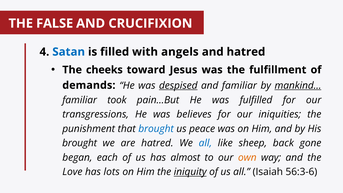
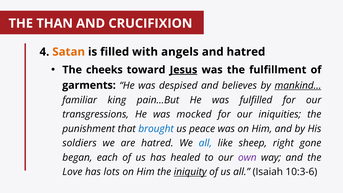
FALSE: FALSE -> THAN (55, 23)
Satan colour: blue -> orange (69, 52)
Jesus underline: none -> present (183, 70)
demands: demands -> garments (89, 85)
despised underline: present -> none (178, 86)
and familiar: familiar -> believes (239, 86)
took: took -> king (117, 100)
believes: believes -> mocked (194, 115)
brought: brought -> soldiers (80, 143)
back: back -> right (283, 143)
almost: almost -> healed (185, 158)
own colour: orange -> purple (247, 158)
56:3-6: 56:3-6 -> 10:3-6 (301, 172)
